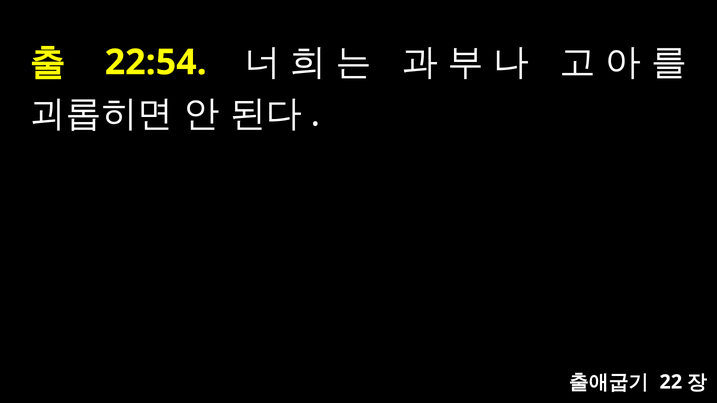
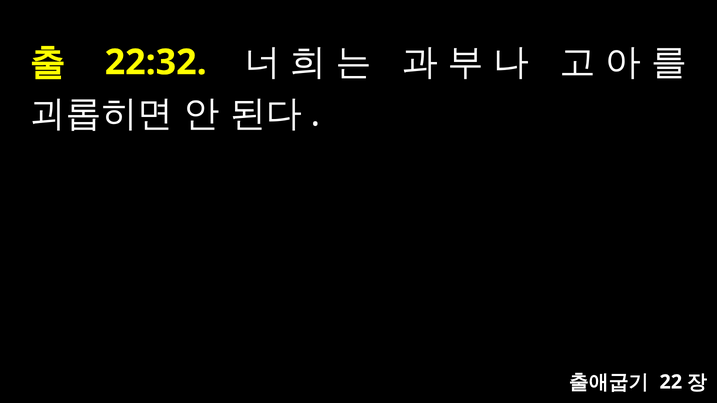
22:54: 22:54 -> 22:32 (156, 62)
